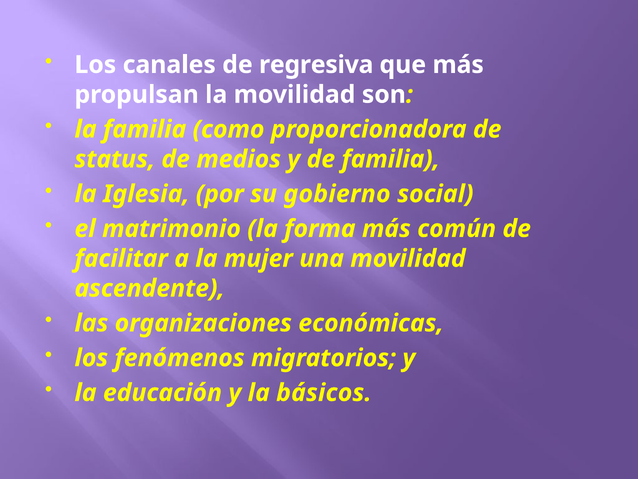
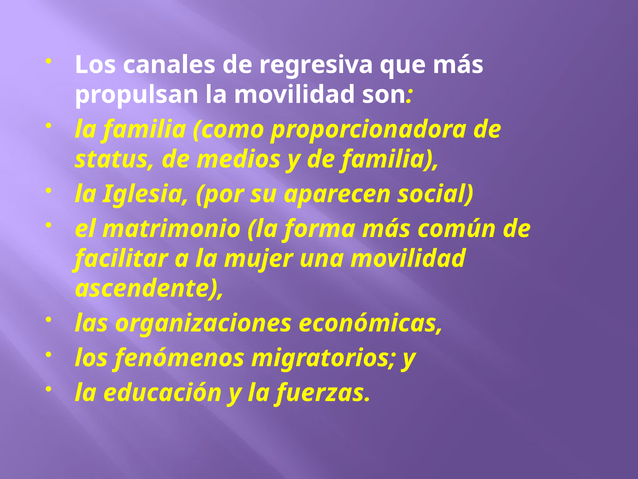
gobierno: gobierno -> aparecen (337, 194)
básicos: básicos -> fuerzas (324, 392)
